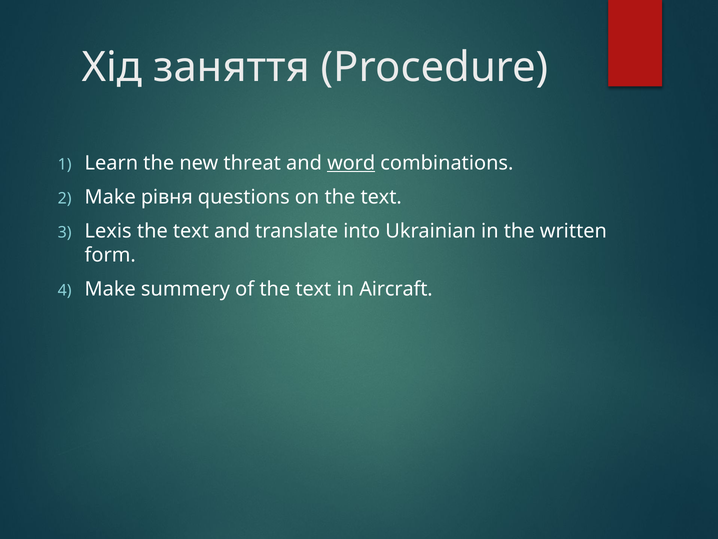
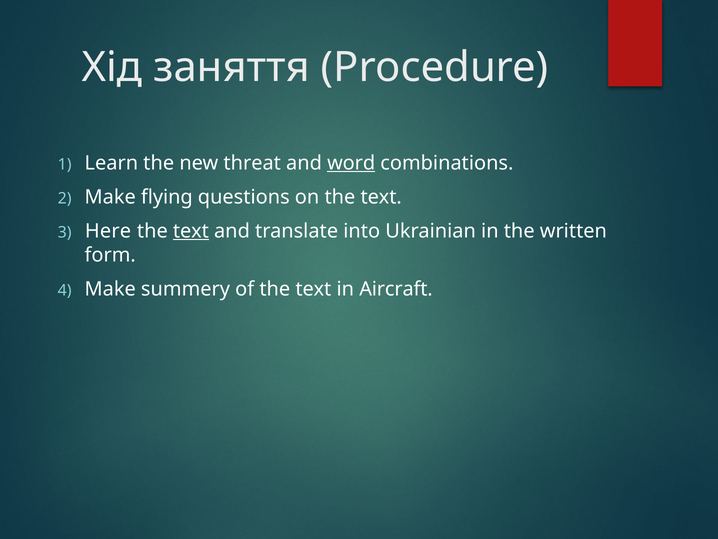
рівня: рівня -> flying (167, 197)
Lexis: Lexis -> Here (108, 231)
text underline: none -> present (191, 231)
